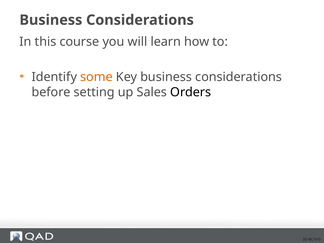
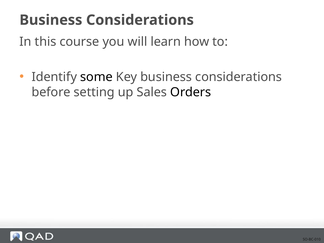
some colour: orange -> black (96, 77)
